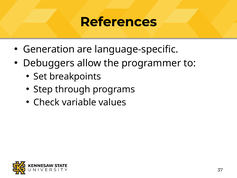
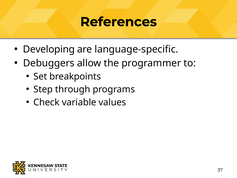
Generation: Generation -> Developing (49, 49)
